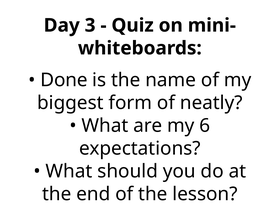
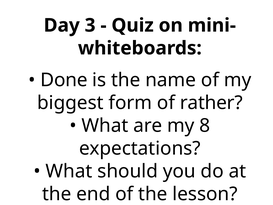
neatly: neatly -> rather (211, 103)
6: 6 -> 8 (205, 125)
